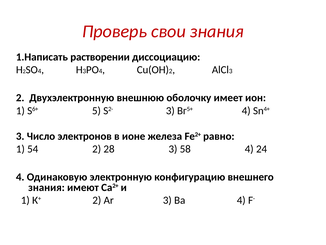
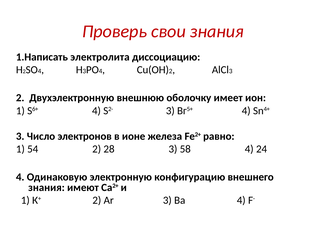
растворении: растворении -> электролита (100, 57)
S6+ 5: 5 -> 4 (96, 110)
